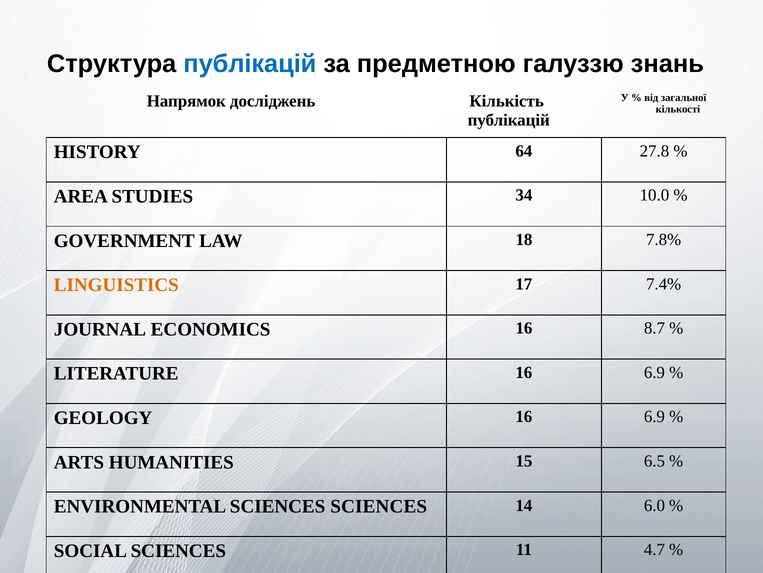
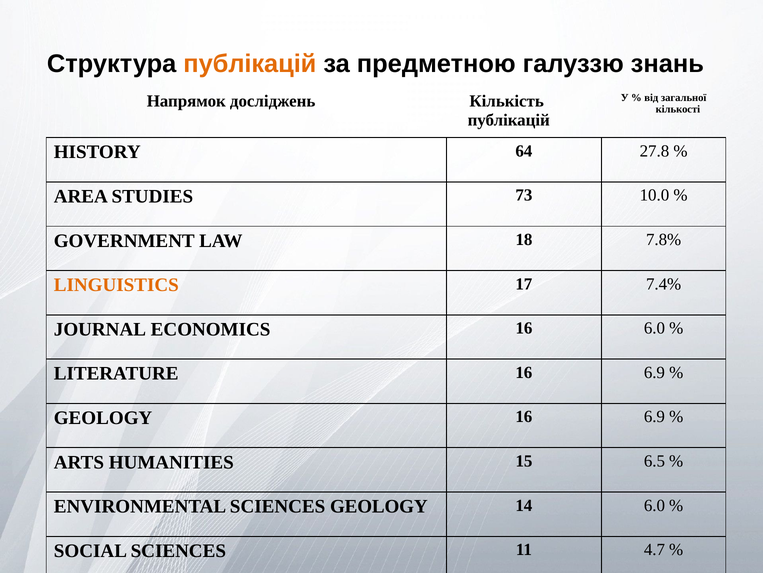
публікацій colour: blue -> orange (250, 64)
34: 34 -> 73 (524, 195)
16 8.7: 8.7 -> 6.0 (654, 328)
SCIENCES SCIENCES: SCIENCES -> GEOLOGY (379, 506)
